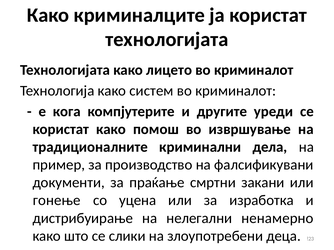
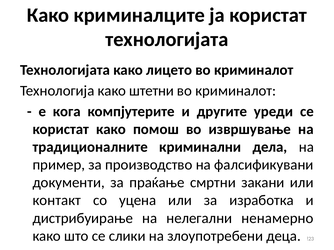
систем: систем -> штетни (152, 91)
гонење: гонење -> контакт (57, 201)
